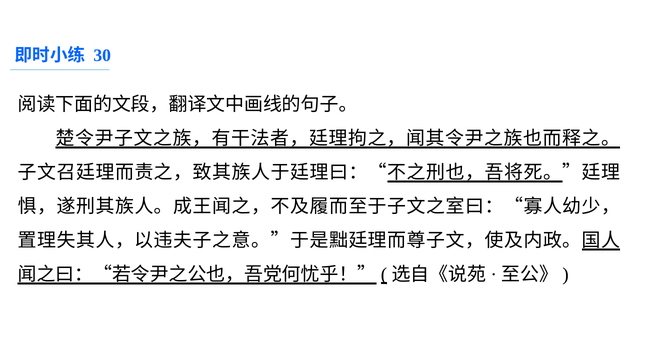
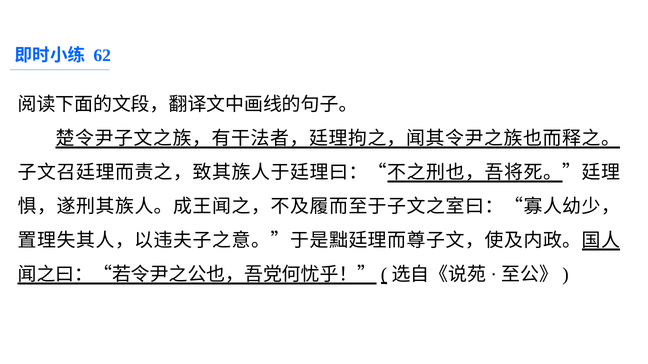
30: 30 -> 62 (102, 56)
